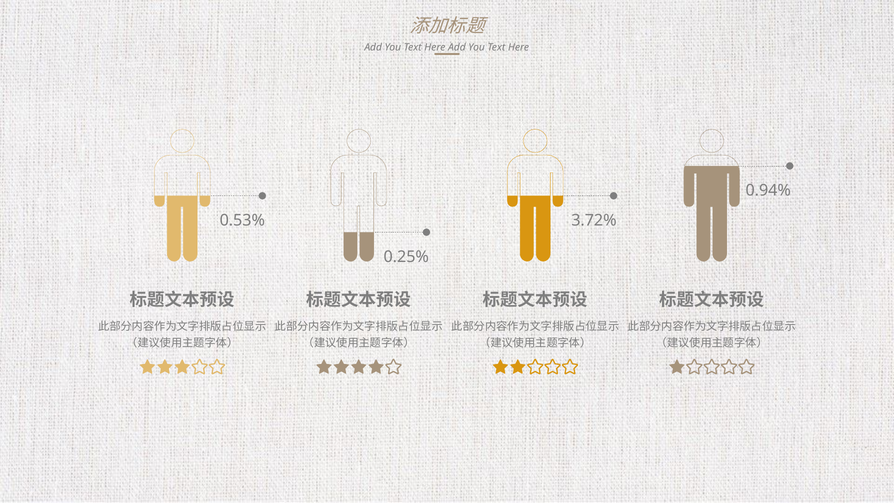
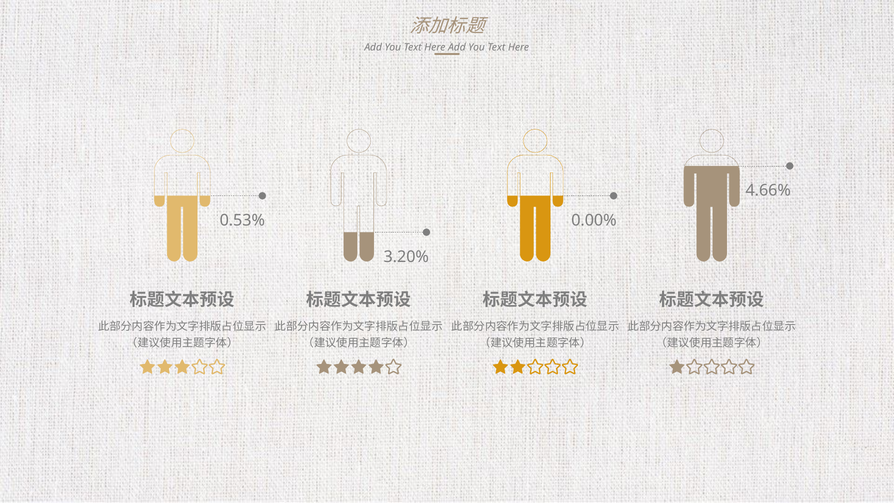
0.94%: 0.94% -> 4.66% (768, 190)
3.72%: 3.72% -> 0.00% (594, 220)
0.25%: 0.25% -> 3.20% (406, 257)
